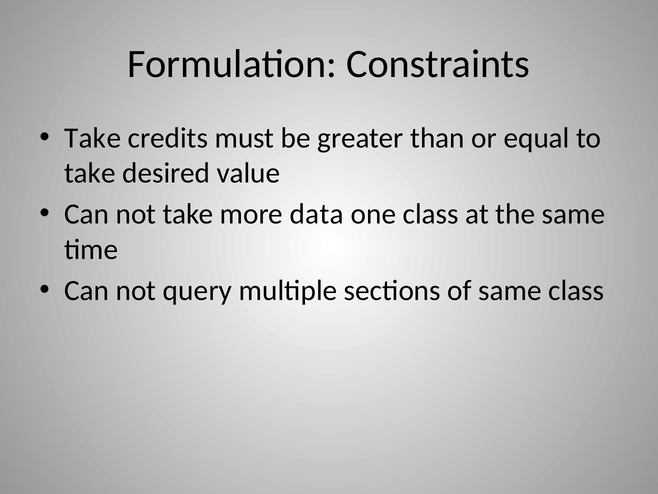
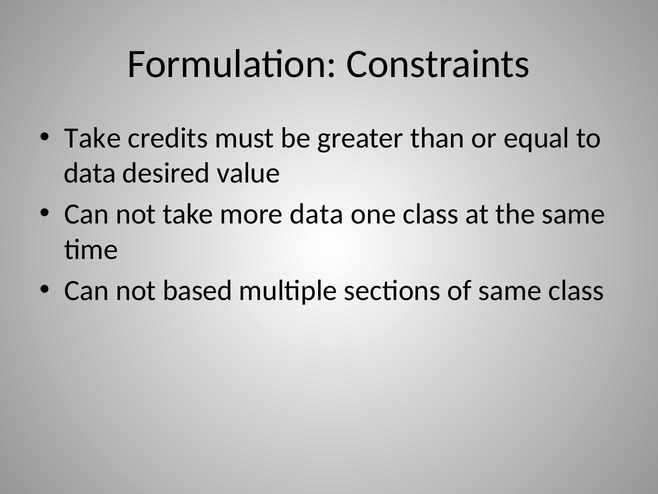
take: take -> data (90, 173)
query: query -> based (198, 290)
